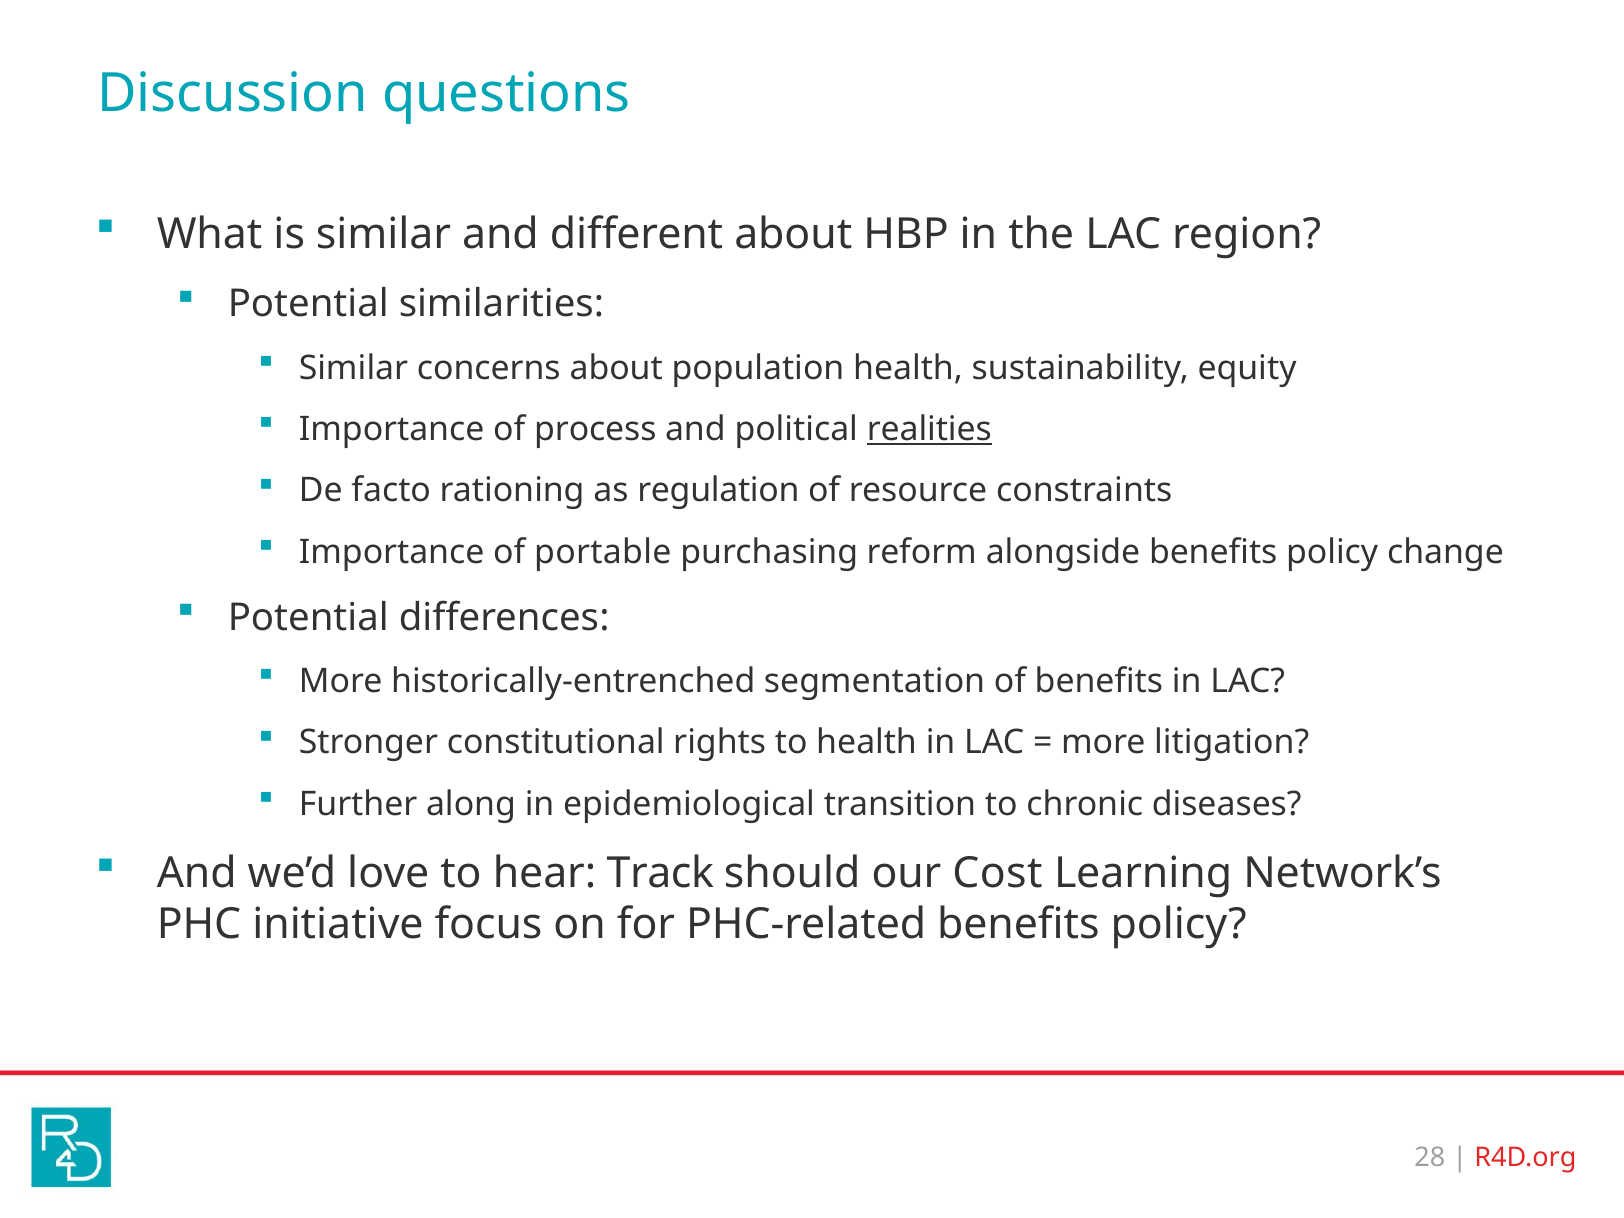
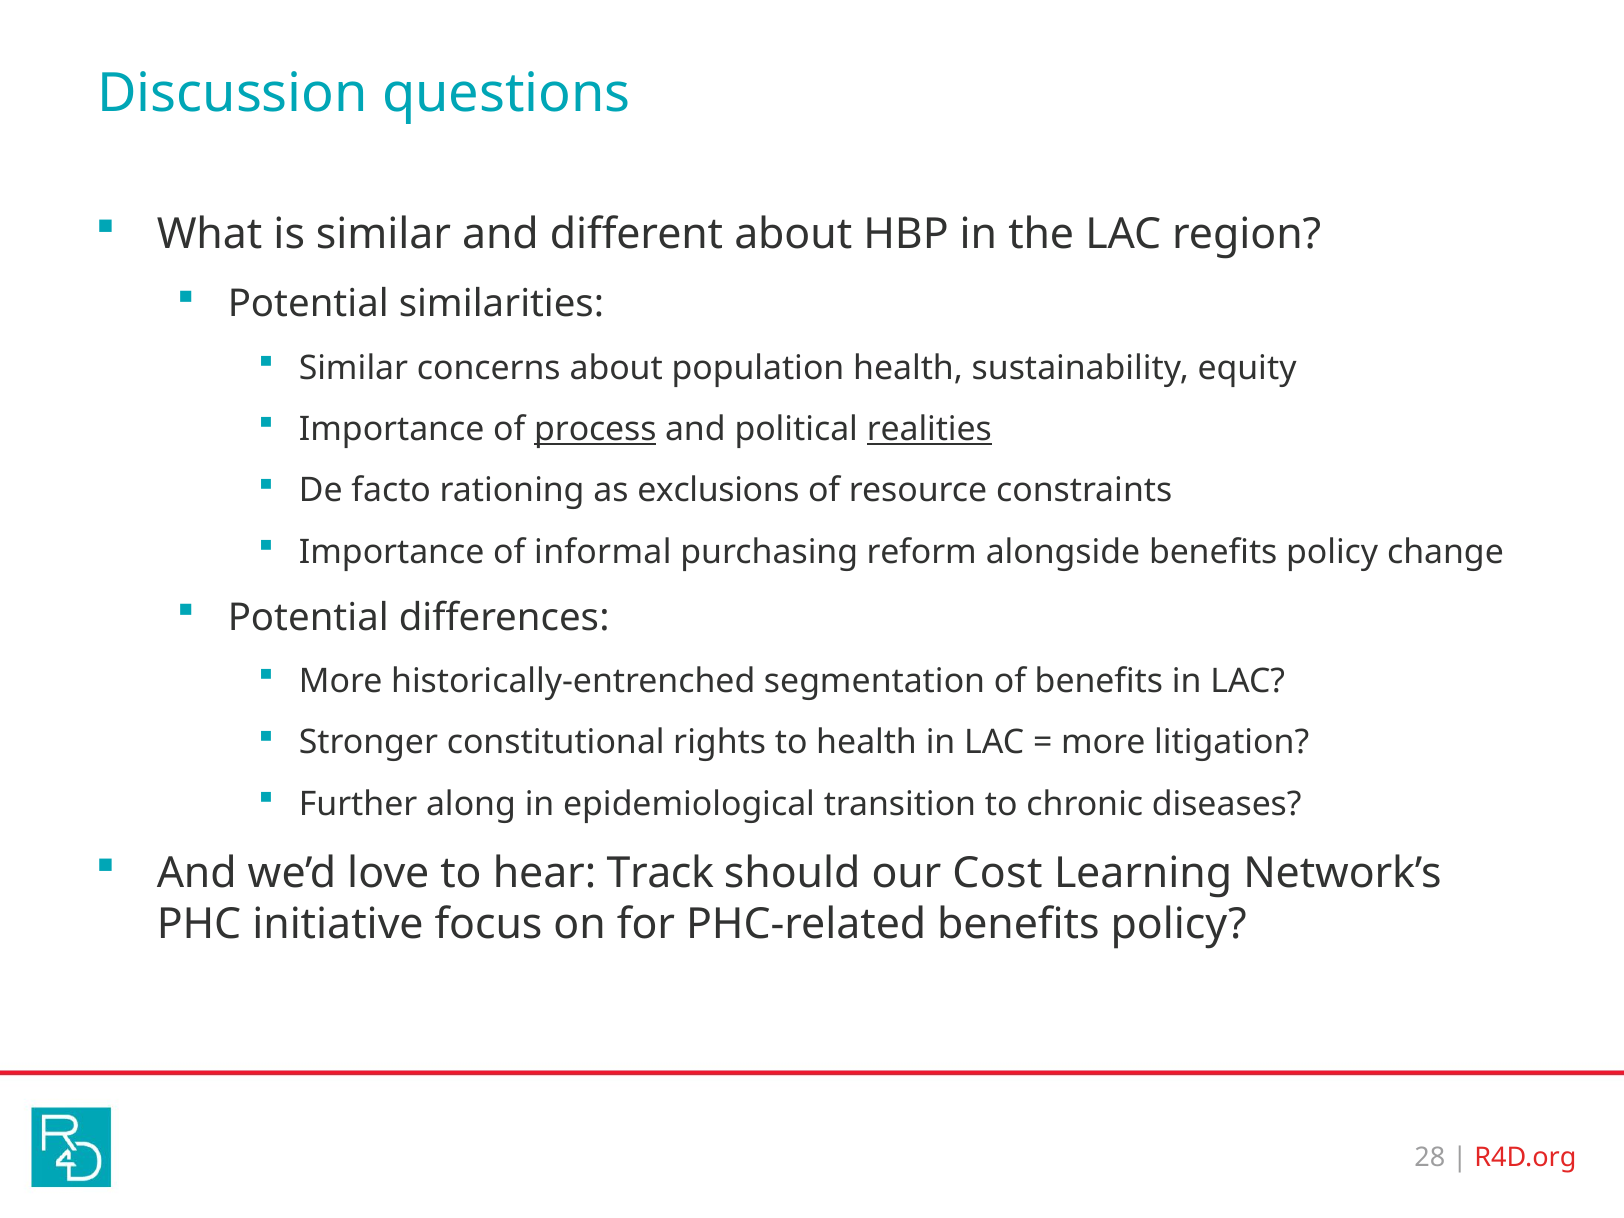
process underline: none -> present (595, 429)
regulation: regulation -> exclusions (718, 491)
portable: portable -> informal (603, 552)
